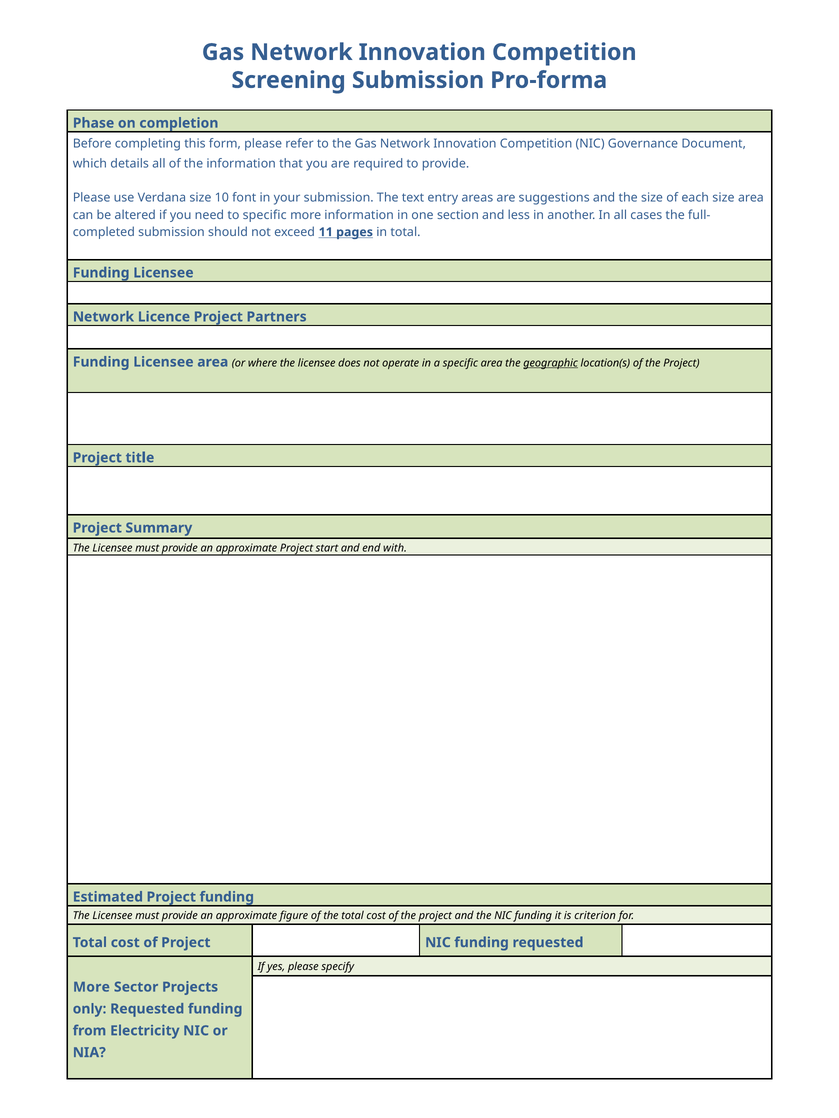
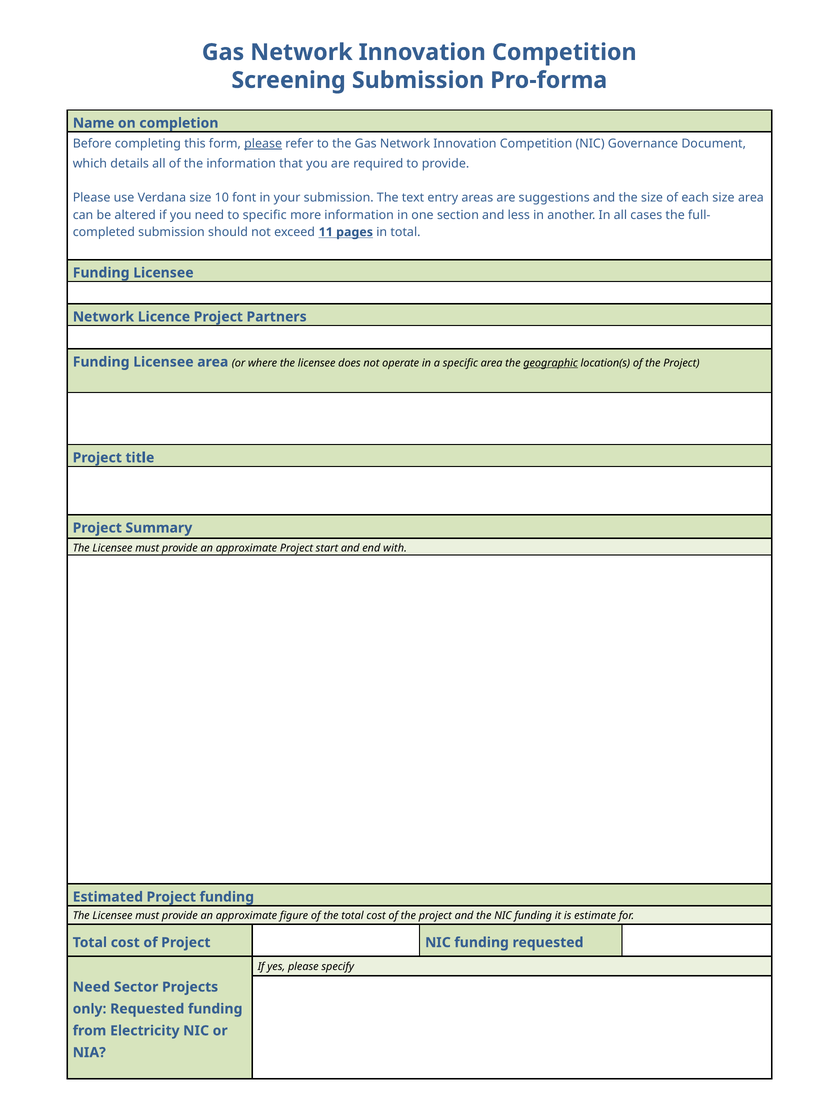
Phase: Phase -> Name (94, 123)
please underline: none -> present (263, 144)
criterion: criterion -> estimate (595, 916)
More: More -> Need (91, 988)
